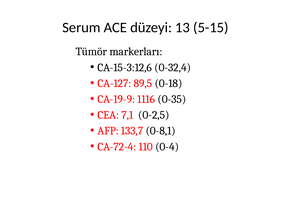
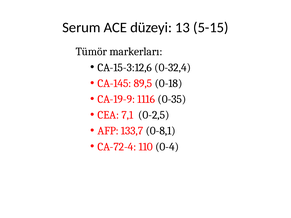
CA-127: CA-127 -> CA-145 (114, 83)
